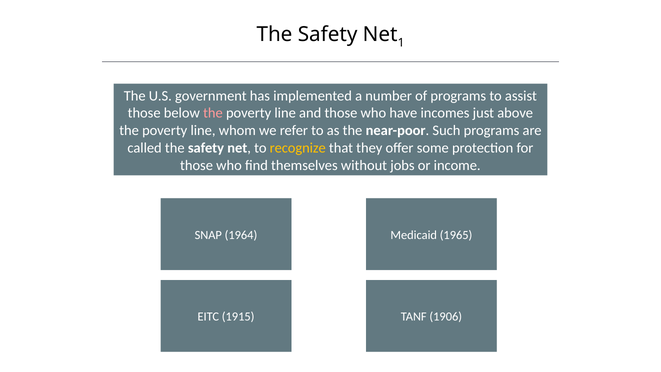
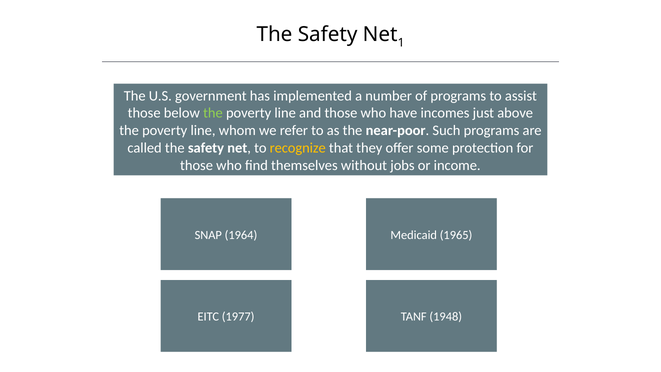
the colour: pink -> light green (213, 113)
1915: 1915 -> 1977 (238, 317)
1906: 1906 -> 1948 (446, 317)
